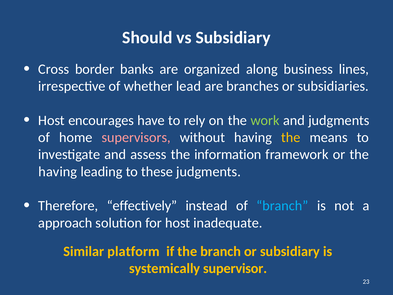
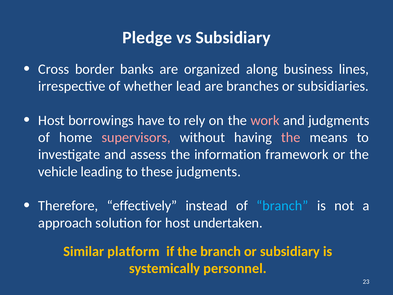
Should: Should -> Pledge (147, 38)
encourages: encourages -> borrowings (101, 120)
work colour: light green -> pink (265, 120)
the colour: yellow -> pink (291, 137)
having: having -> vehicle (58, 171)
inadequate: inadequate -> undertaken (228, 223)
supervisor: supervisor -> personnel (235, 268)
